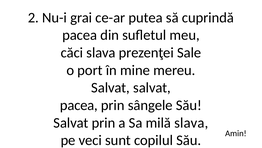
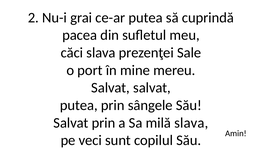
pacea: pacea -> putea (79, 105)
